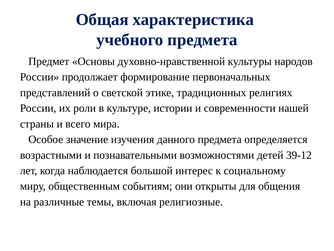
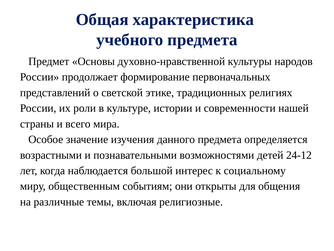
39-12: 39-12 -> 24-12 (299, 155)
